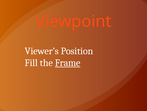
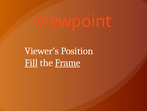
Fill underline: none -> present (31, 62)
